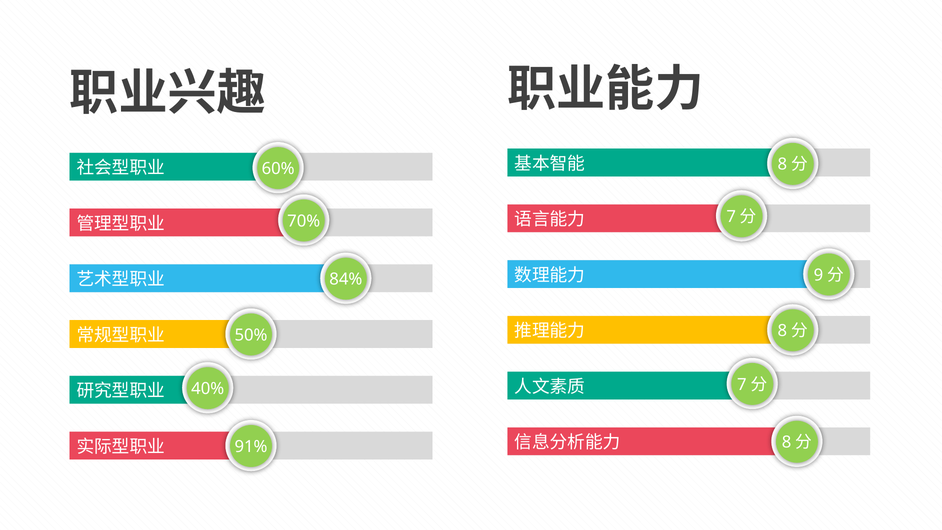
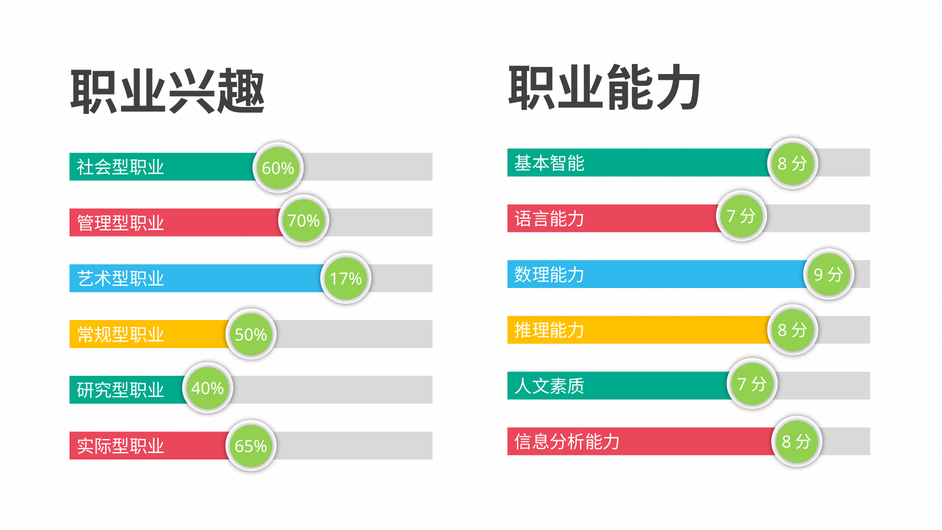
84%: 84% -> 17% (346, 279)
91%: 91% -> 65% (251, 446)
